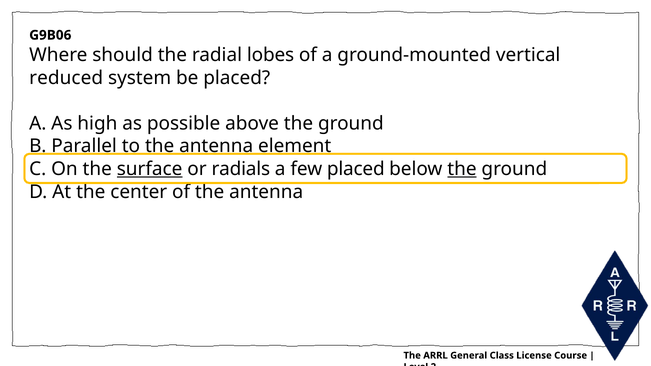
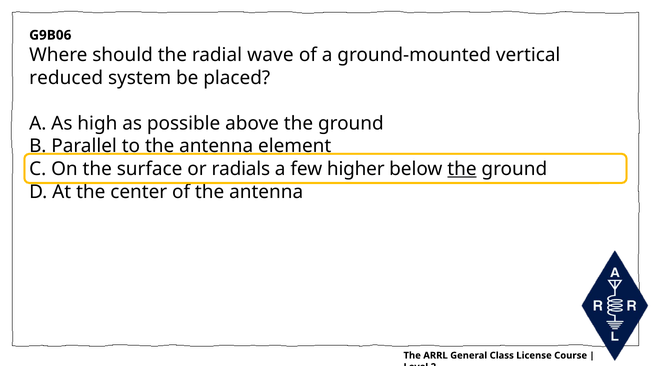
lobes: lobes -> wave (270, 55)
surface underline: present -> none (150, 169)
few placed: placed -> higher (356, 169)
